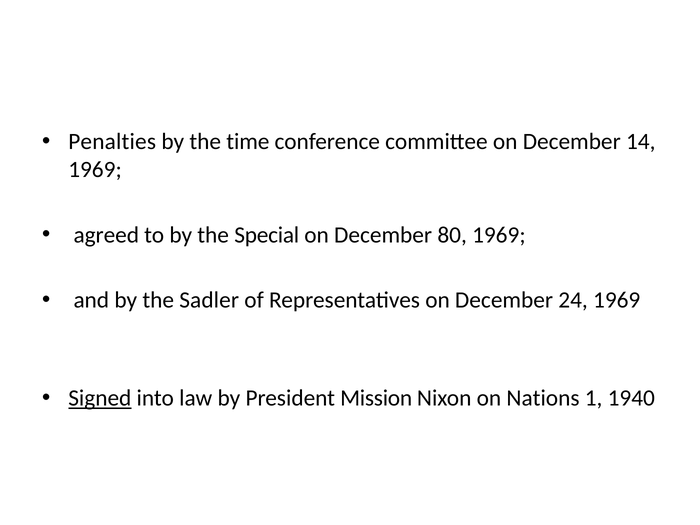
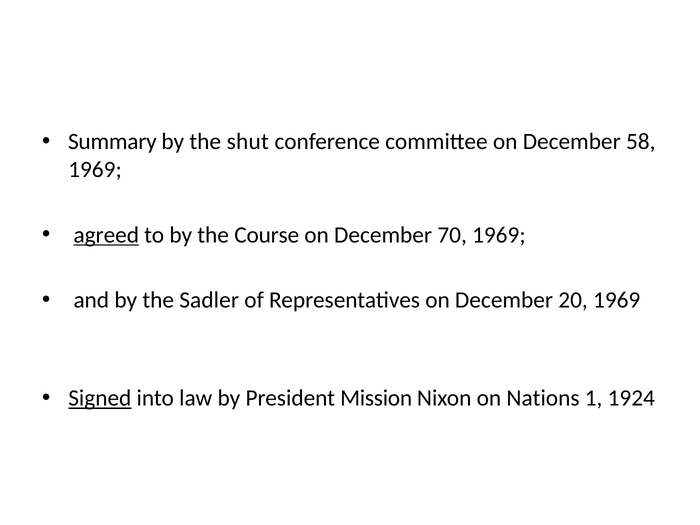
Penalties: Penalties -> Summary (112, 142)
time: time -> shut (248, 142)
14: 14 -> 58 (641, 142)
agreed underline: none -> present (106, 235)
Special: Special -> Course (267, 235)
80: 80 -> 70 (452, 235)
24: 24 -> 20 (573, 300)
1940: 1940 -> 1924 (631, 398)
